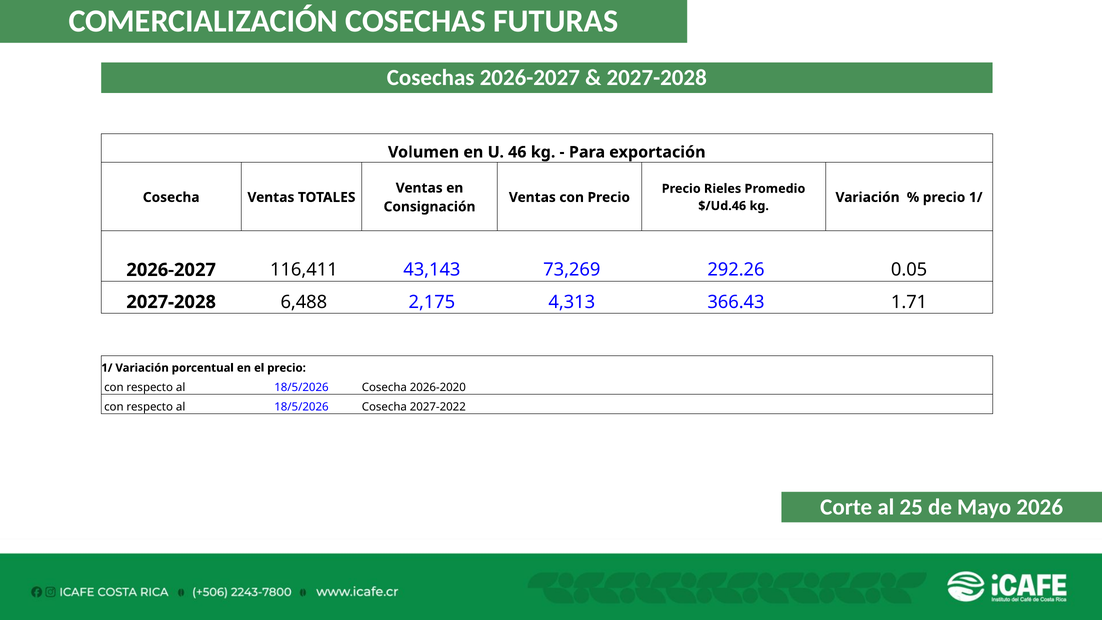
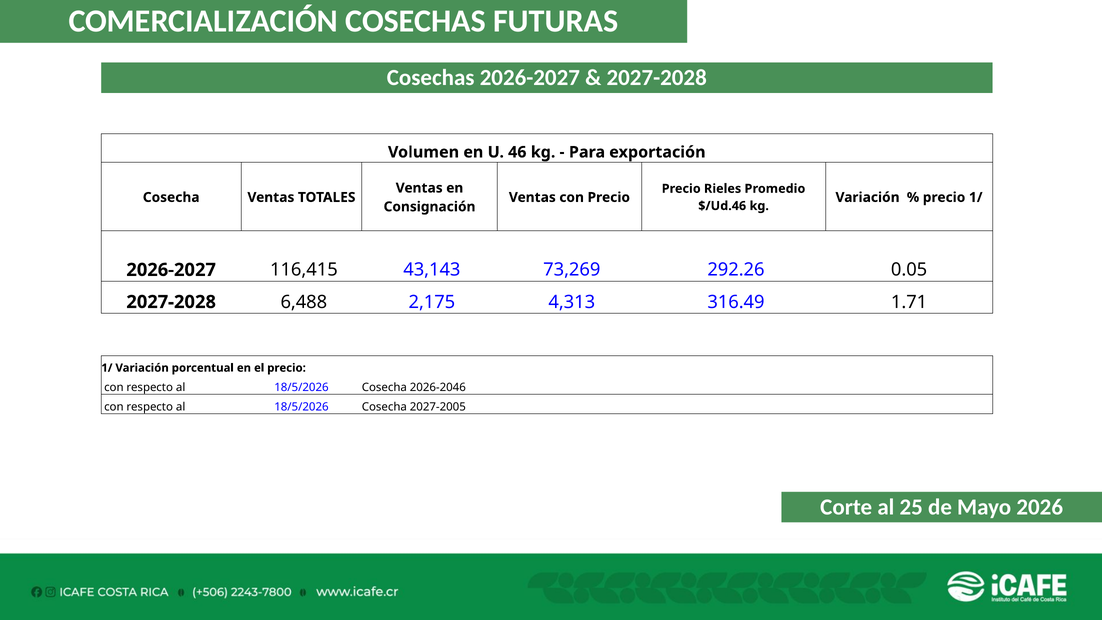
116,411: 116,411 -> 116,415 (304, 270)
366.43: 366.43 -> 316.49 (736, 302)
2026-2020: 2026-2020 -> 2026-2046 (438, 387)
2027-2022: 2027-2022 -> 2027-2005 (438, 407)
